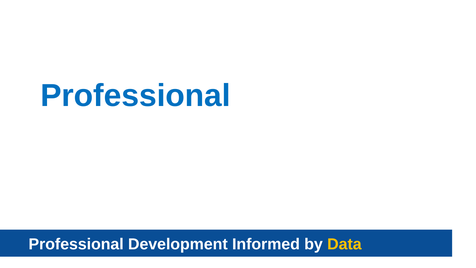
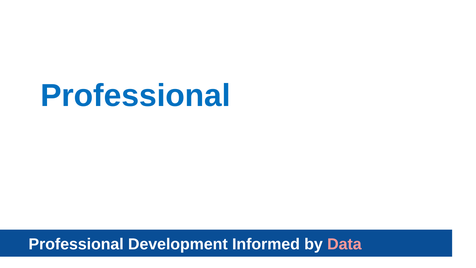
Data colour: yellow -> pink (344, 244)
